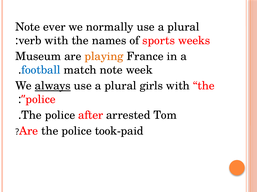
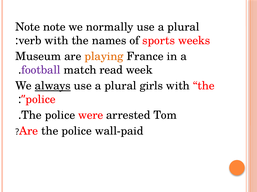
Note ever: ever -> note (54, 27)
football colour: blue -> purple (41, 70)
match note: note -> read (111, 70)
after: after -> were (91, 116)
took-paid: took-paid -> wall-paid (119, 132)
